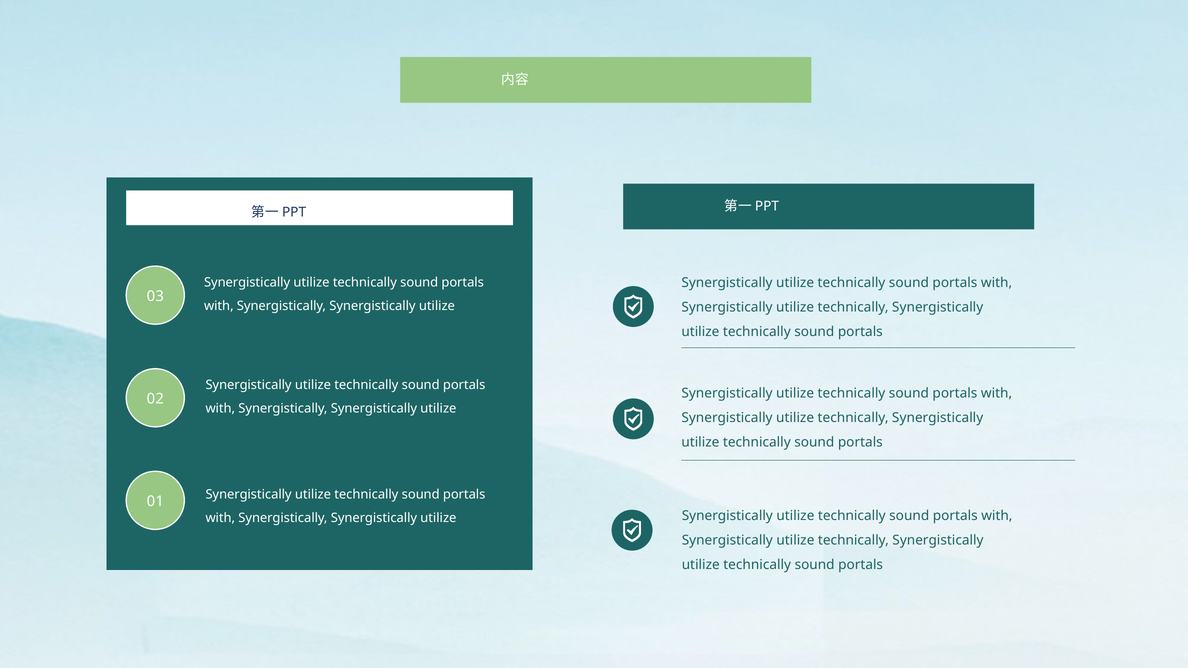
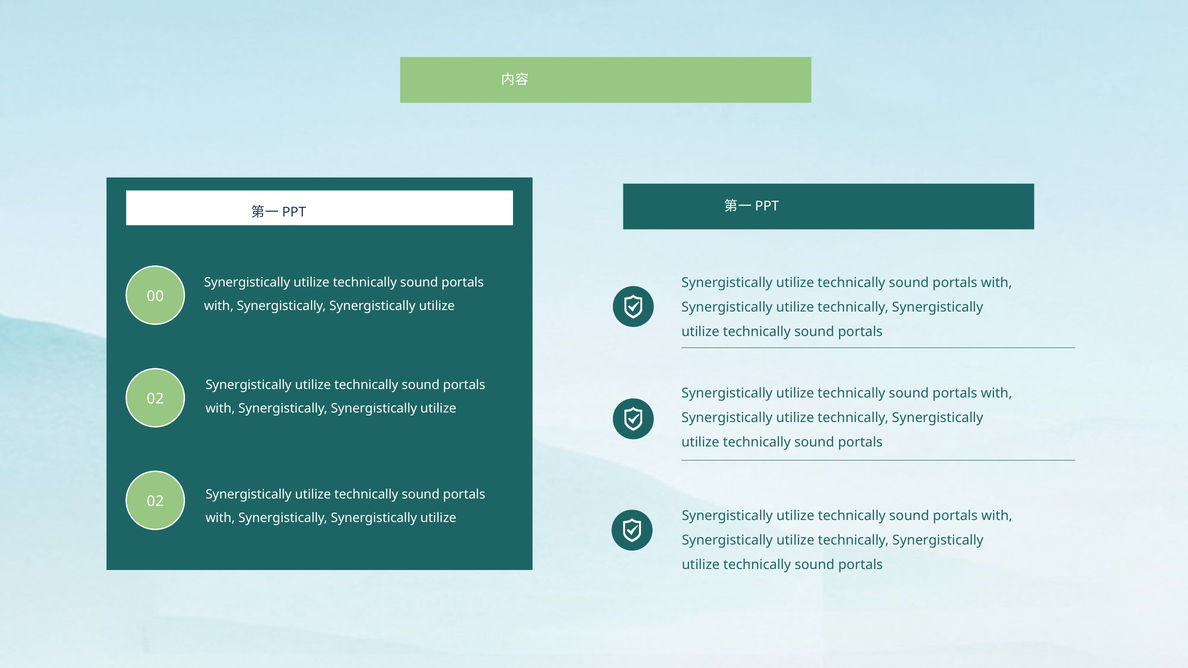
3: 3 -> 0 (160, 296)
1: 1 -> 2 (160, 502)
